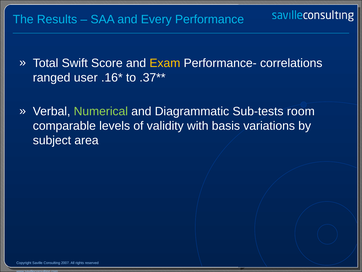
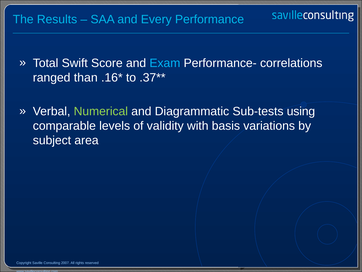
Exam colour: yellow -> light blue (165, 63)
user: user -> than (86, 77)
room: room -> using (301, 111)
